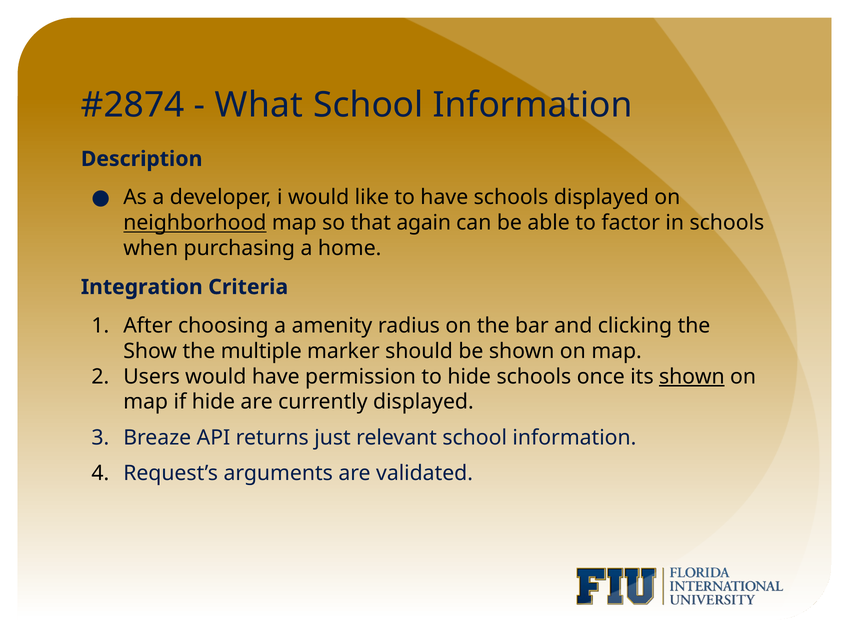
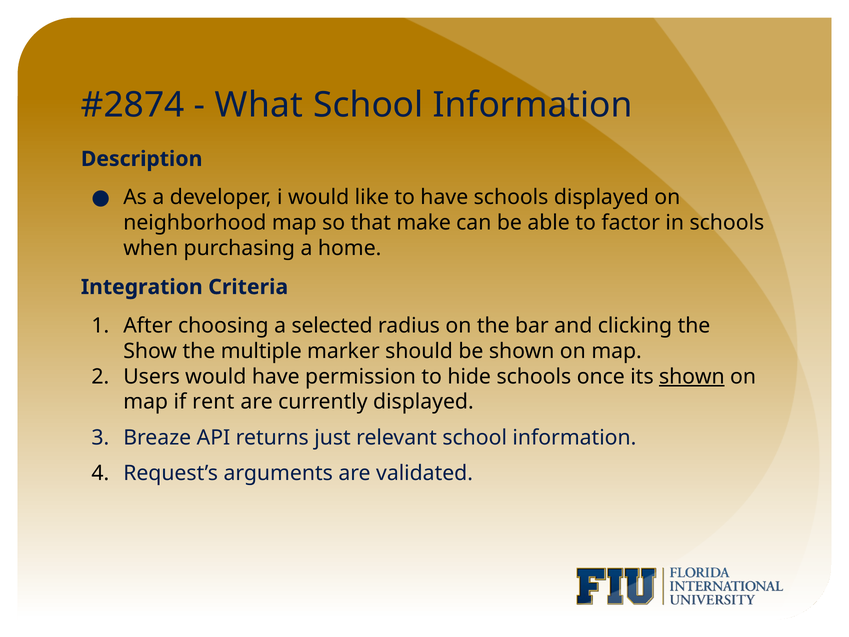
neighborhood underline: present -> none (195, 223)
again: again -> make (424, 223)
amenity: amenity -> selected (332, 325)
if hide: hide -> rent (213, 402)
